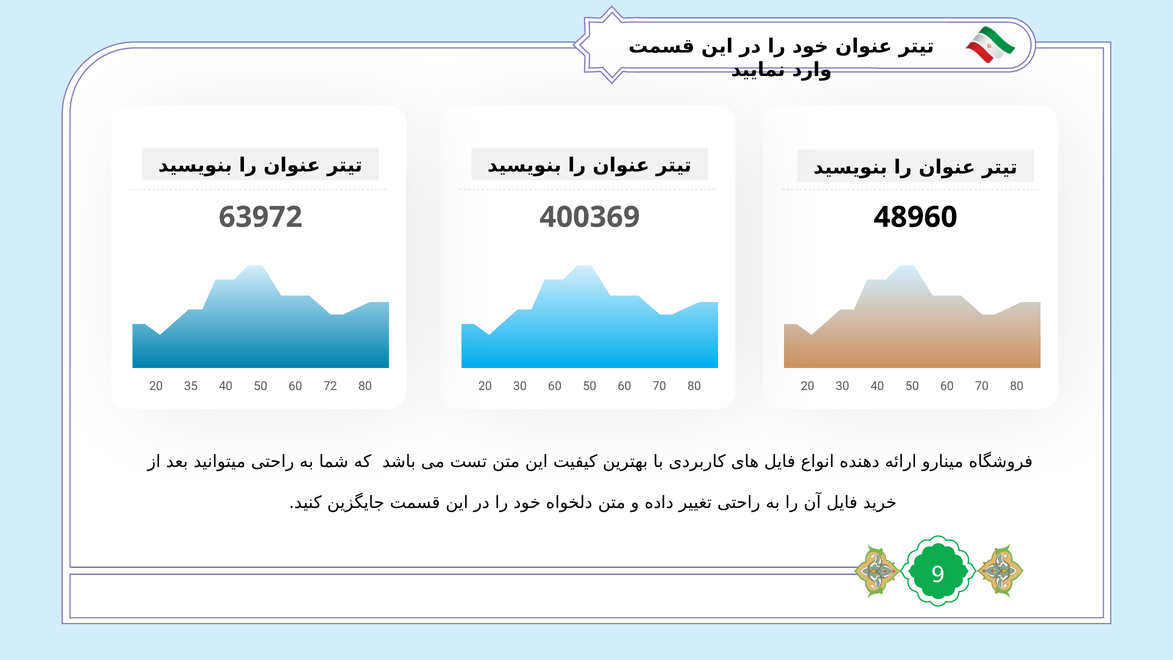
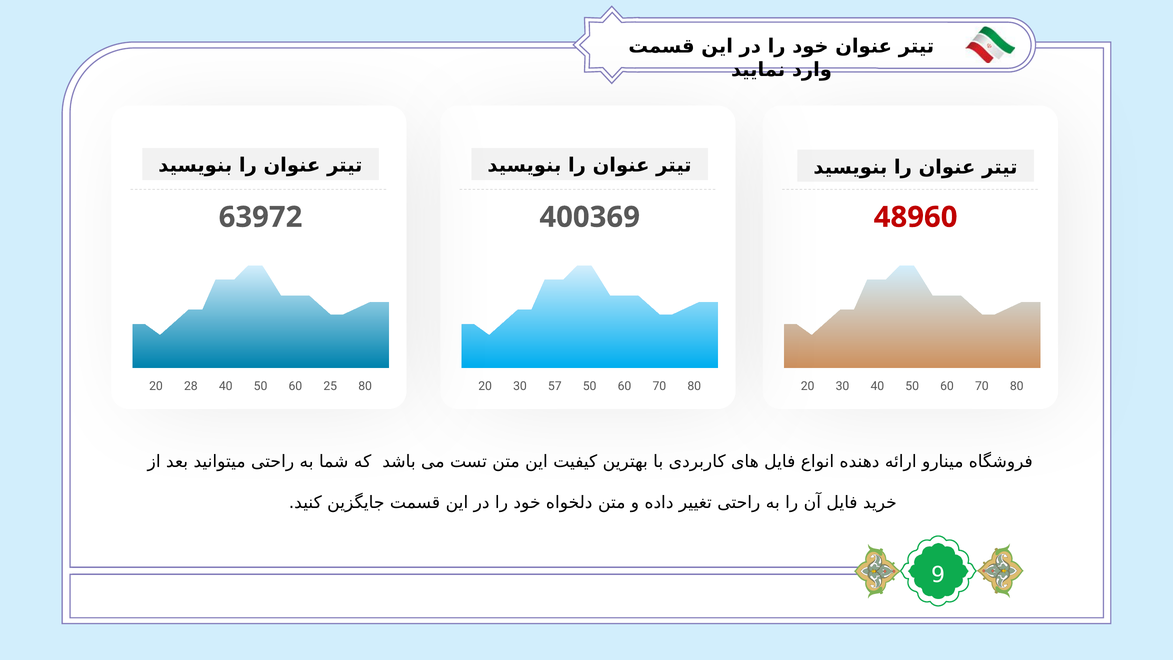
48960 colour: black -> red (916, 217)
35: 35 -> 28 (191, 386)
72: 72 -> 25 (330, 386)
30 60: 60 -> 57 (555, 386)
